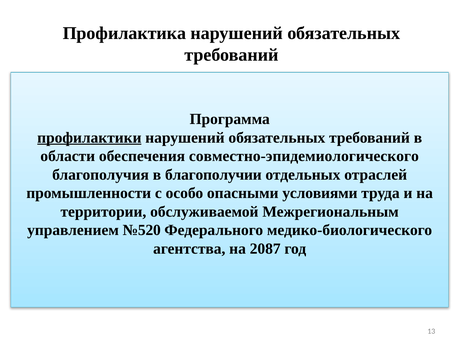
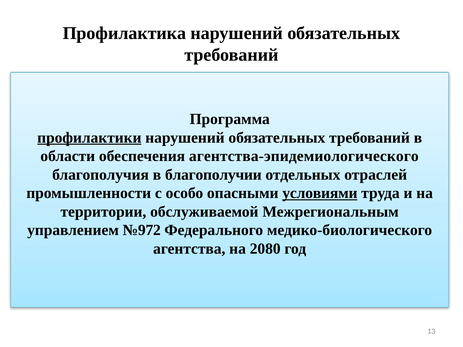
совместно-эпидемиологического: совместно-эпидемиологического -> агентства-эпидемиологического (304, 156)
условиями underline: none -> present (320, 193)
№520: №520 -> №972 (142, 230)
2087: 2087 -> 2080 (265, 249)
